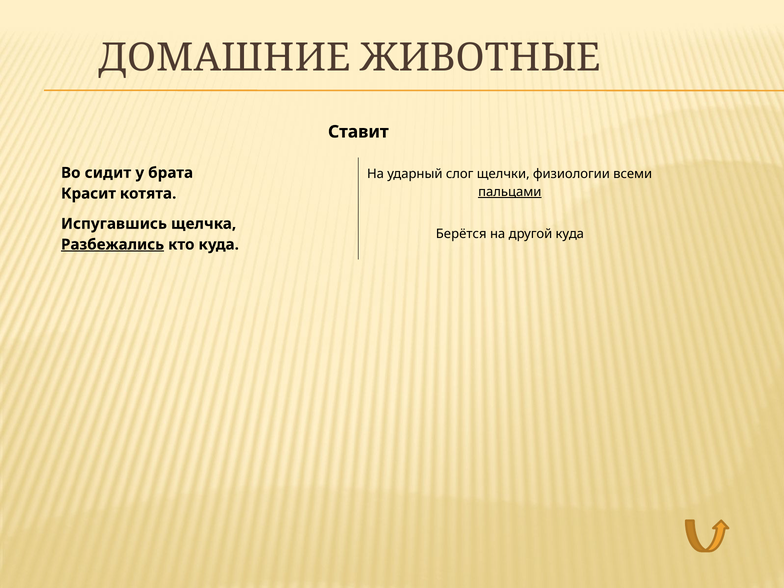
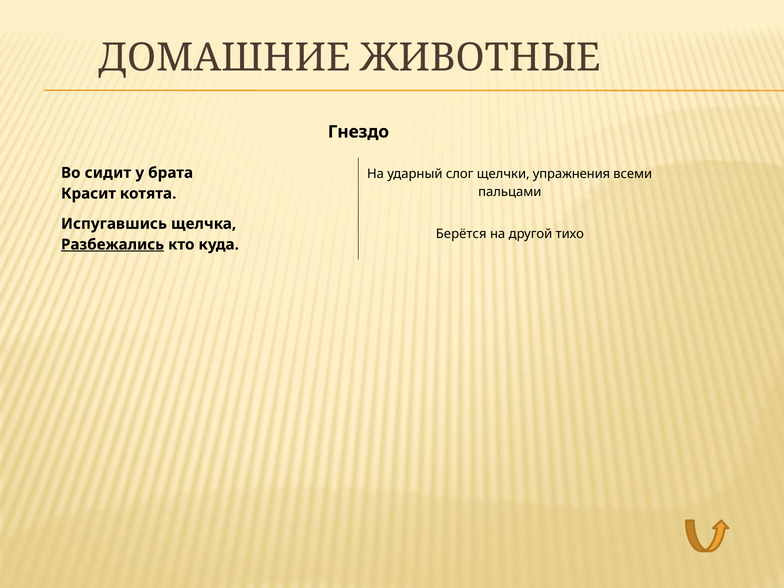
Ставит: Ставит -> Гнездо (358, 132)
физиологии: физиологии -> упражнения (571, 174)
пальцами underline: present -> none (510, 192)
другой куда: куда -> тихо (570, 234)
